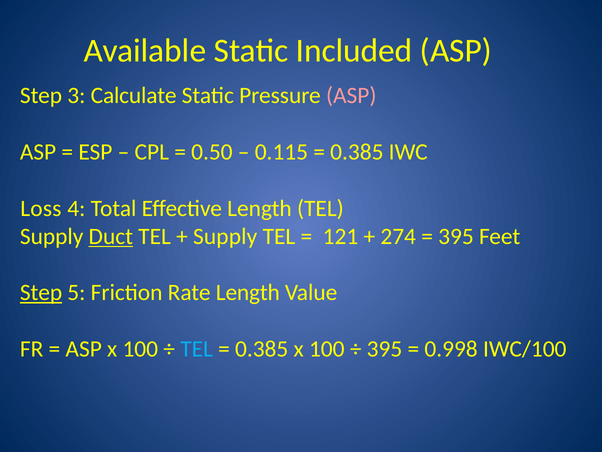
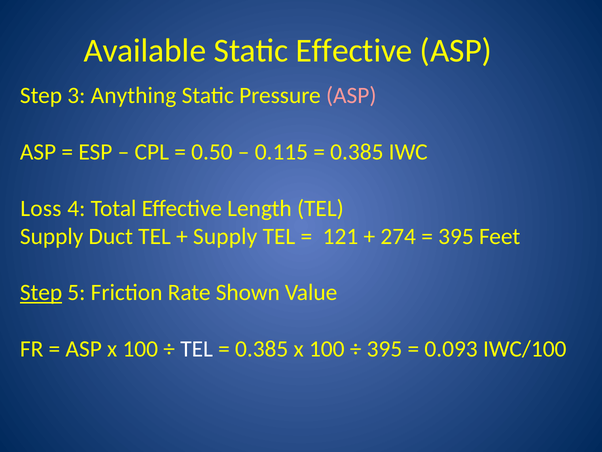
Static Included: Included -> Effective (354, 50)
Calculate: Calculate -> Anything (134, 96)
Duct underline: present -> none (111, 236)
Rate Length: Length -> Shown (248, 292)
TEL colour: light blue -> white (197, 349)
0.998: 0.998 -> 0.093 (451, 349)
